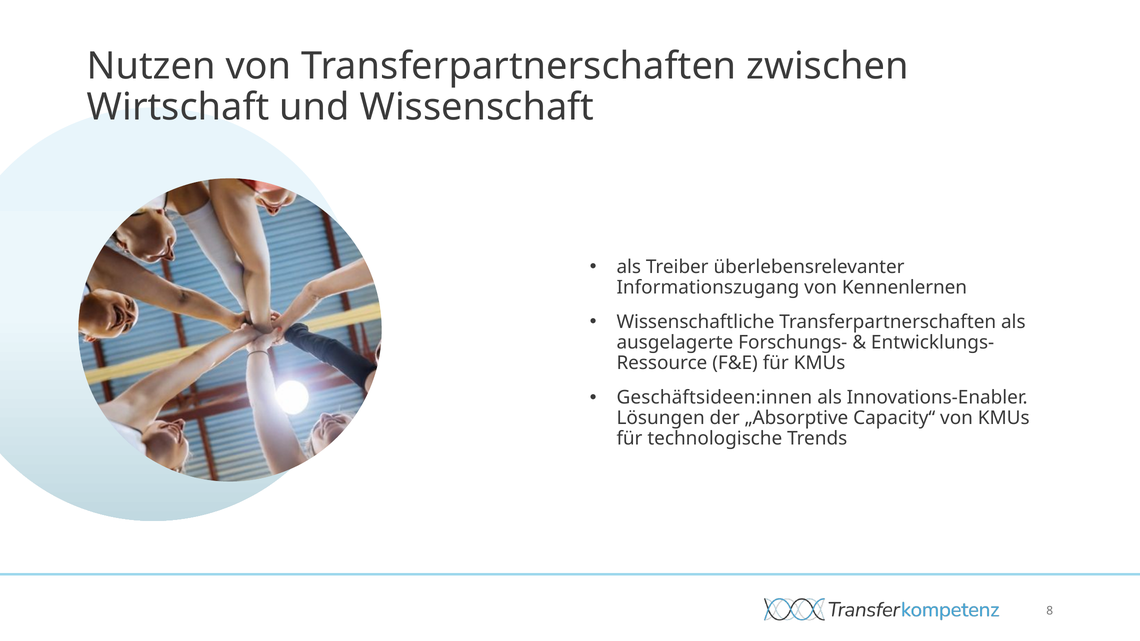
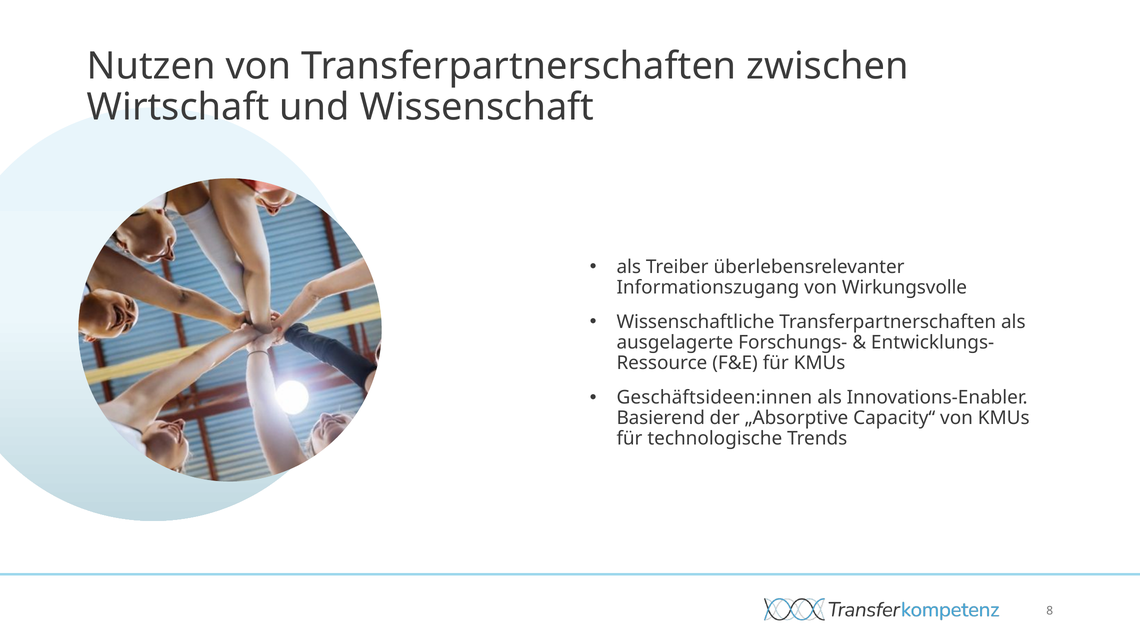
Kennenlernen: Kennenlernen -> Wirkungsvolle (905, 287)
Lösungen: Lösungen -> Basierend (661, 418)
